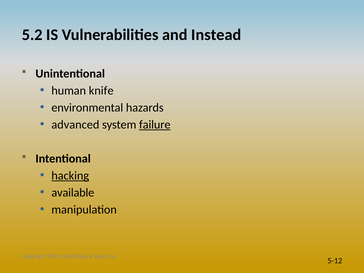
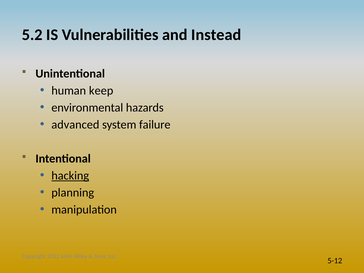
knife: knife -> keep (101, 91)
failure underline: present -> none (155, 125)
available: available -> planning (73, 193)
